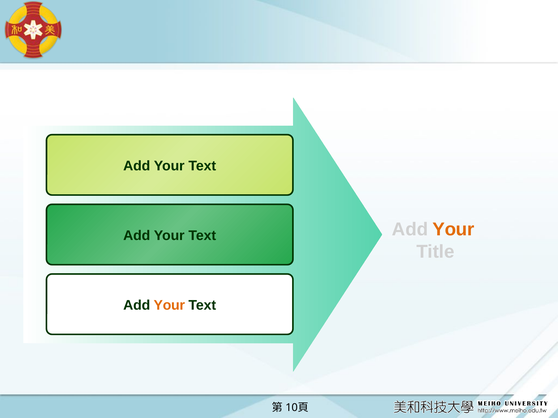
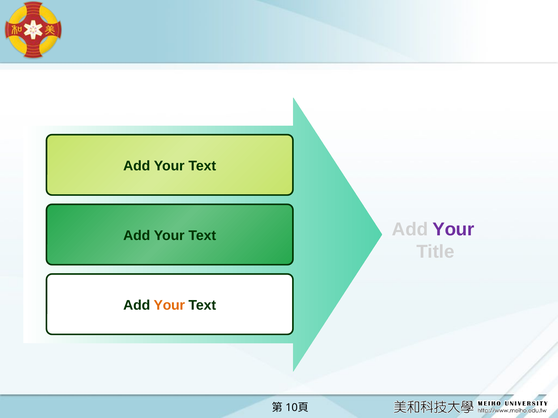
Your colour: orange -> purple (453, 230)
